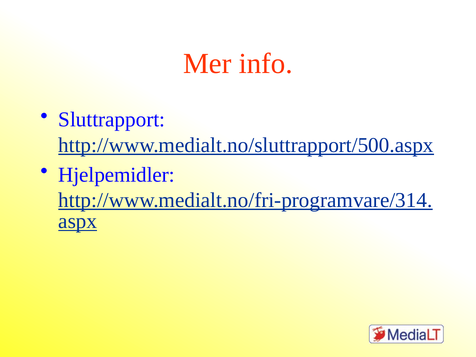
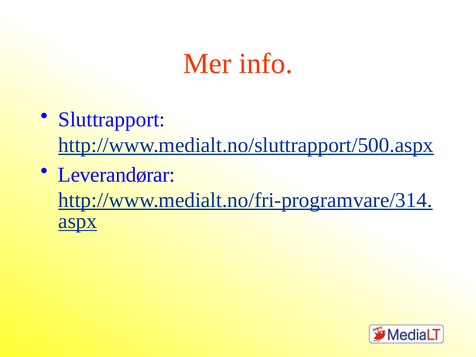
Hjelpemidler: Hjelpemidler -> Leverandørar (117, 175)
